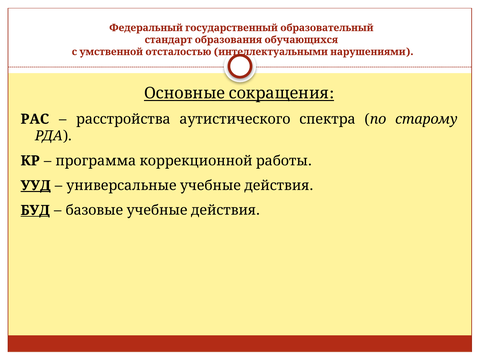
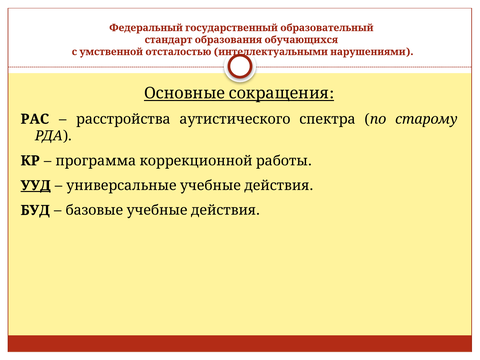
БУД underline: present -> none (35, 210)
